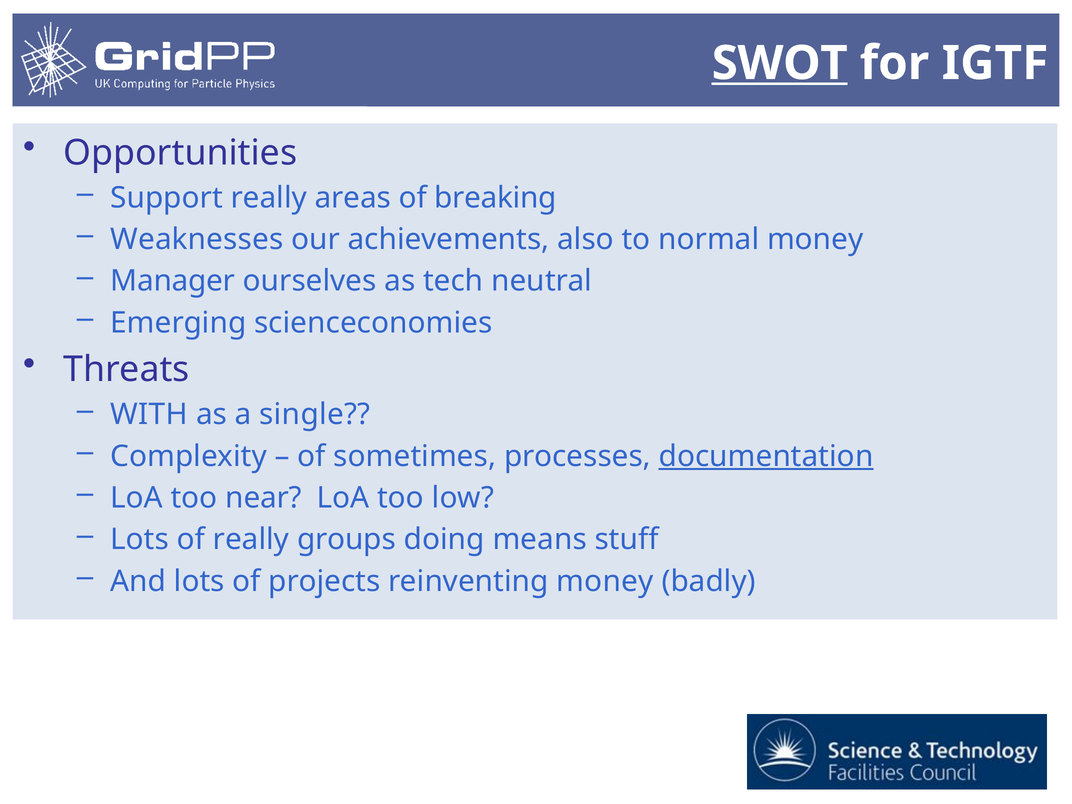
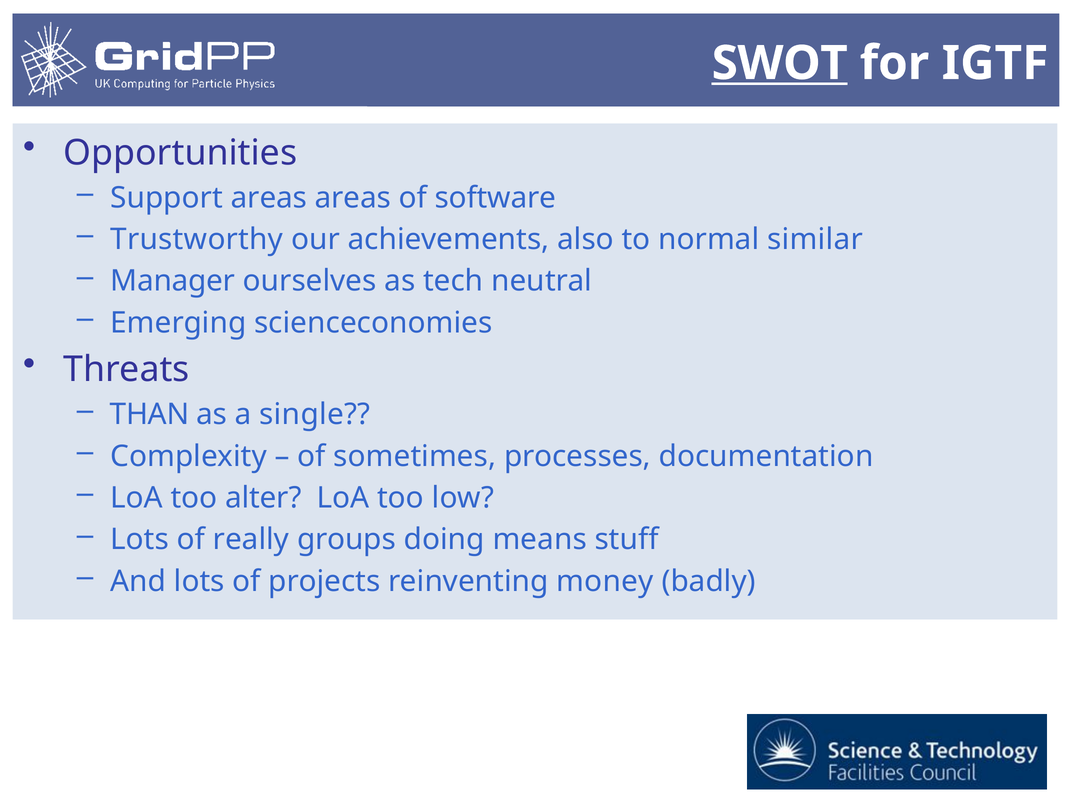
Support really: really -> areas (269, 198)
breaking: breaking -> software (495, 198)
Weaknesses: Weaknesses -> Trustworthy (197, 239)
normal money: money -> similar (815, 239)
WITH: WITH -> THAN (149, 414)
documentation underline: present -> none (766, 456)
near: near -> alter (263, 498)
